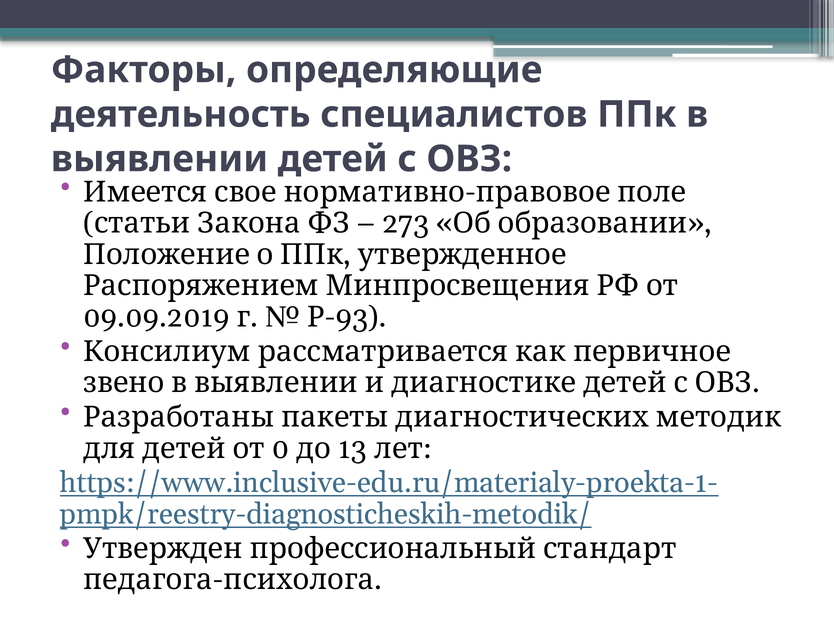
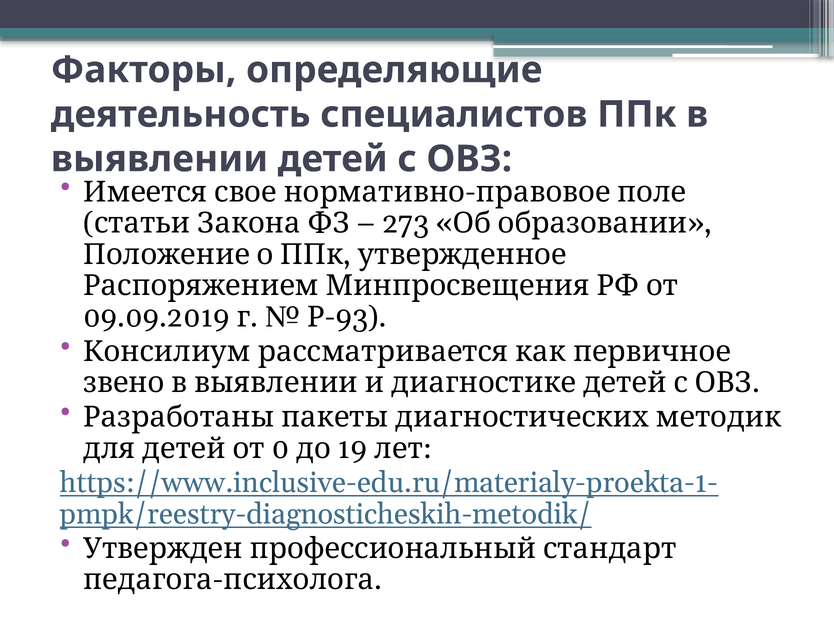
13: 13 -> 19 (352, 448)
